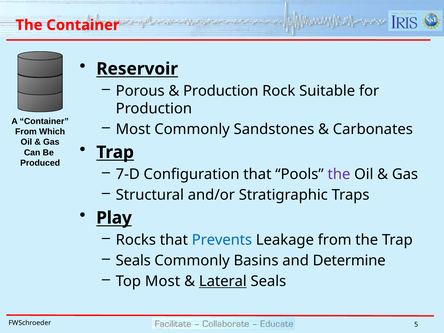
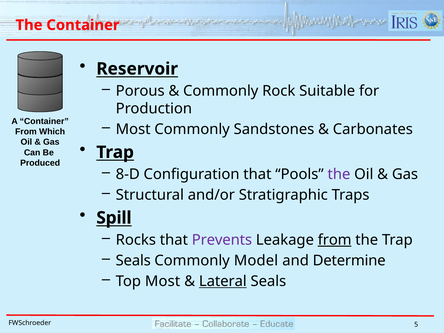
Production: Production -> Commonly (221, 91)
7-D: 7-D -> 8-D (128, 174)
Play: Play -> Spill (114, 218)
Prevents colour: blue -> purple (222, 240)
from underline: none -> present (335, 240)
Basins: Basins -> Model (256, 261)
